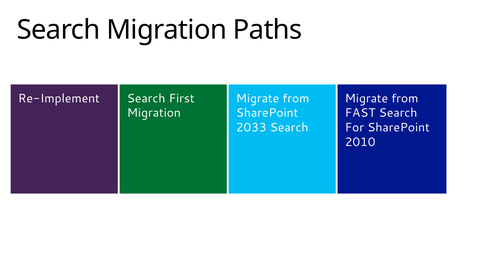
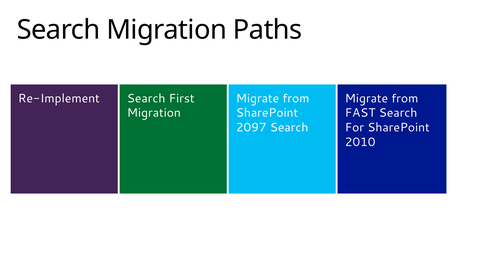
2033: 2033 -> 2097 (251, 127)
